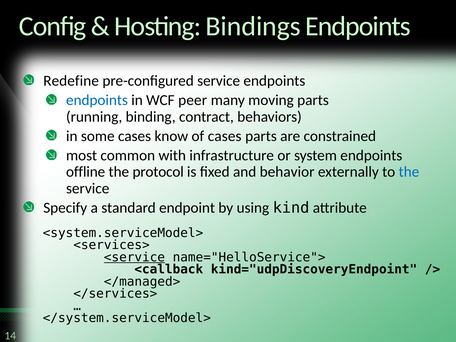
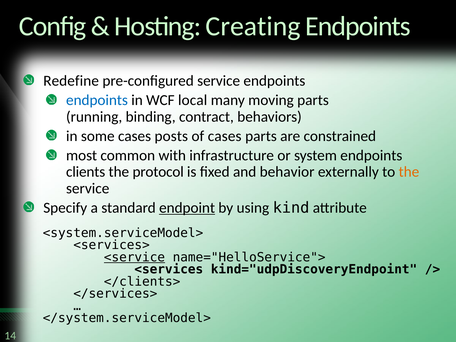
Bindings: Bindings -> Creating (253, 26)
peer: peer -> local (193, 100)
know: know -> posts (171, 136)
offline: offline -> clients (86, 172)
the colour: blue -> orange (409, 172)
endpoint underline: none -> present (187, 208)
<callback: <callback -> <services (169, 269)
</managed>: </managed> -> </clients> (142, 282)
